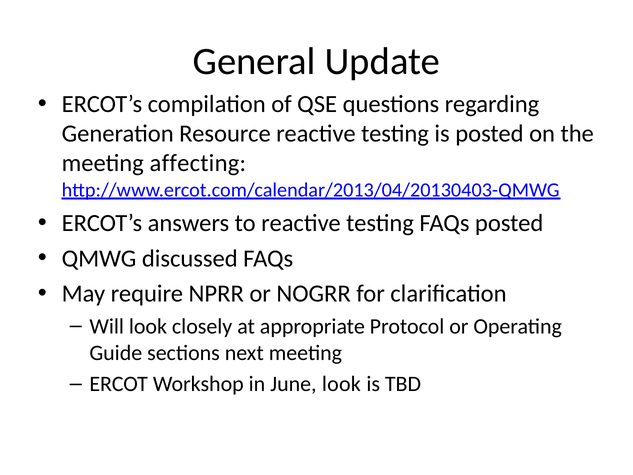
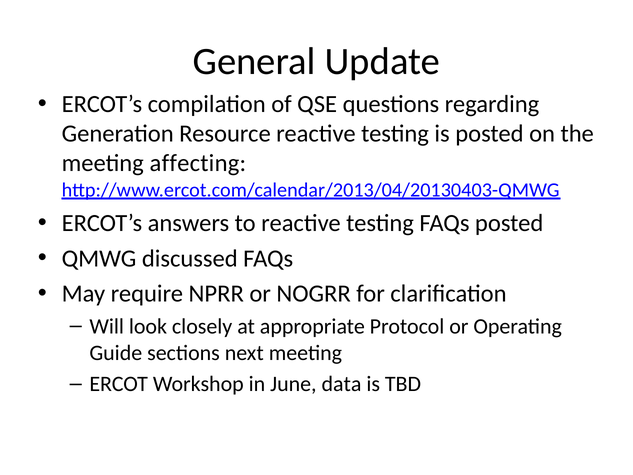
June look: look -> data (342, 384)
